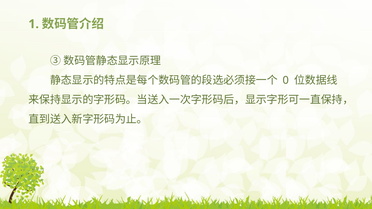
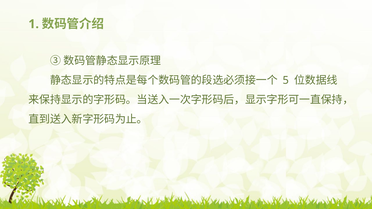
0: 0 -> 5 (286, 80)
